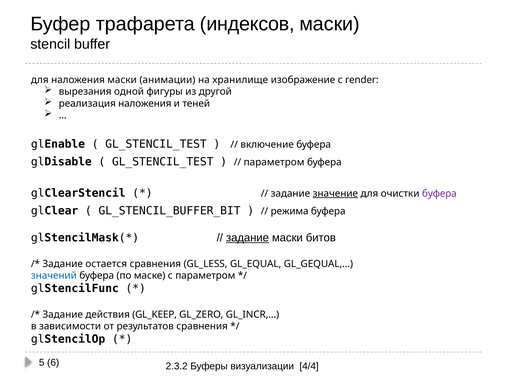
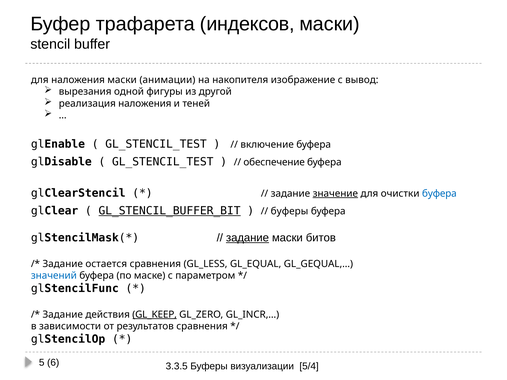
хранилище: хранилище -> накопителя (240, 80)
render: render -> вывод (362, 80)
параметром: параметром -> обеспечение (274, 162)
буфера colour: purple -> blue (439, 194)
GL_STENCIL_BUFFER_BIT underline: none -> present (170, 211)
режима: режима -> буферы (290, 211)
GL_KEEP underline: none -> present (155, 315)
2.3.2: 2.3.2 -> 3.3.5 (177, 367)
4/4: 4/4 -> 5/4 (309, 367)
